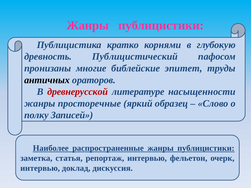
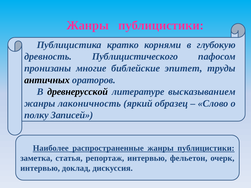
Публицистический: Публицистический -> Публицистического (135, 57)
древнерусской colour: red -> black (78, 92)
насыщенности: насыщенности -> высказыванием (202, 92)
просторечные: просторечные -> лаконичность (89, 104)
